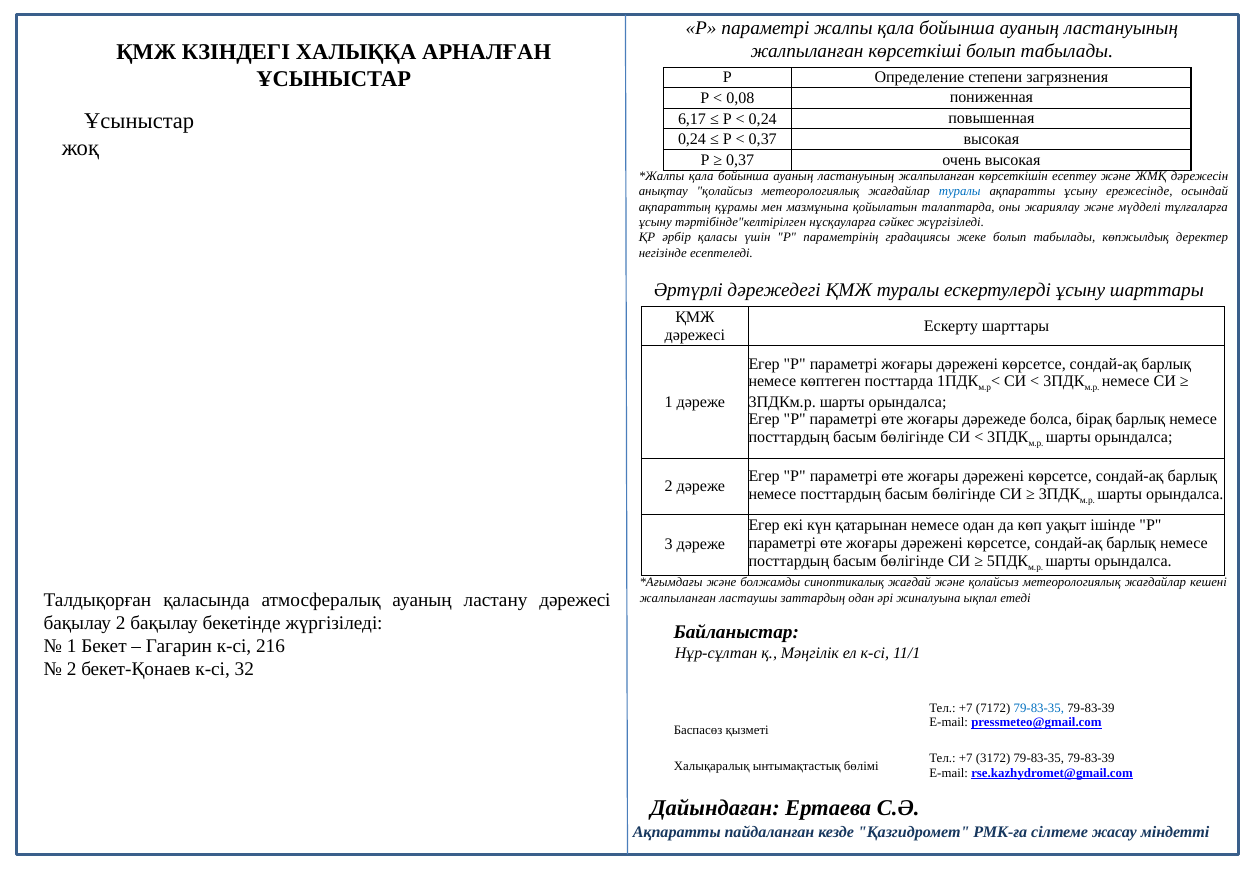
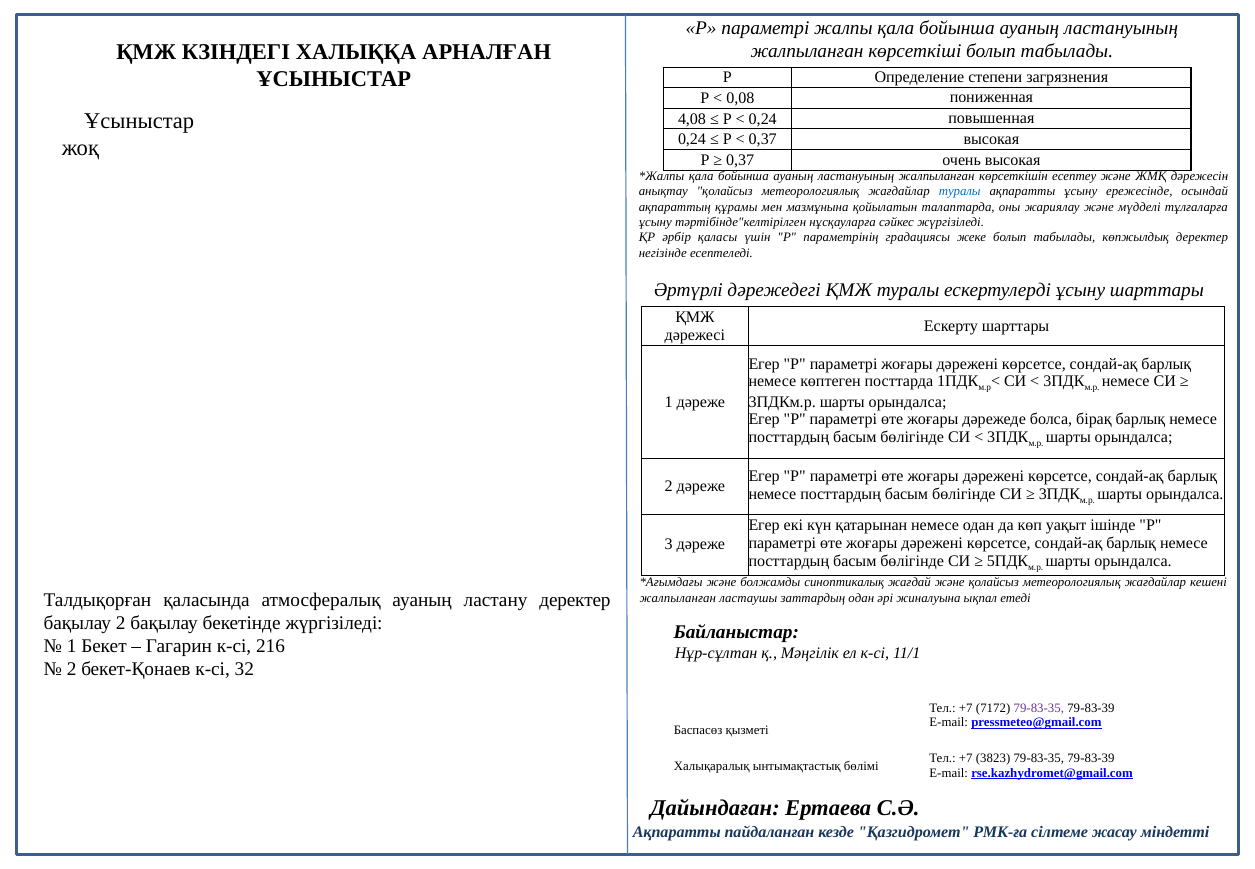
6,17: 6,17 -> 4,08 (692, 119)
ластану дәрежесі: дәрежесі -> деректер (575, 600)
79-83-35 colour: blue -> purple (1039, 708)
3172: 3172 -> 3823 (993, 759)
